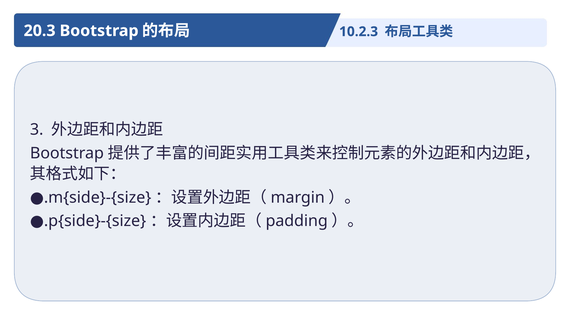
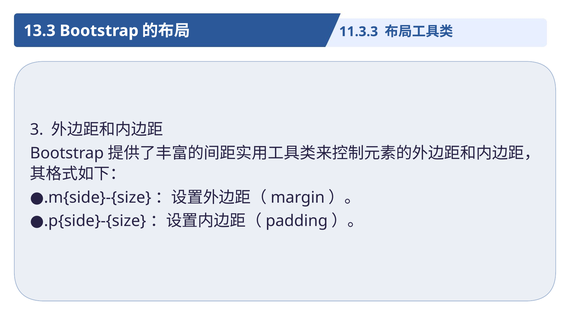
20.3: 20.3 -> 13.3 (40, 31)
10.2.3: 10.2.3 -> 11.3.3 (359, 32)
